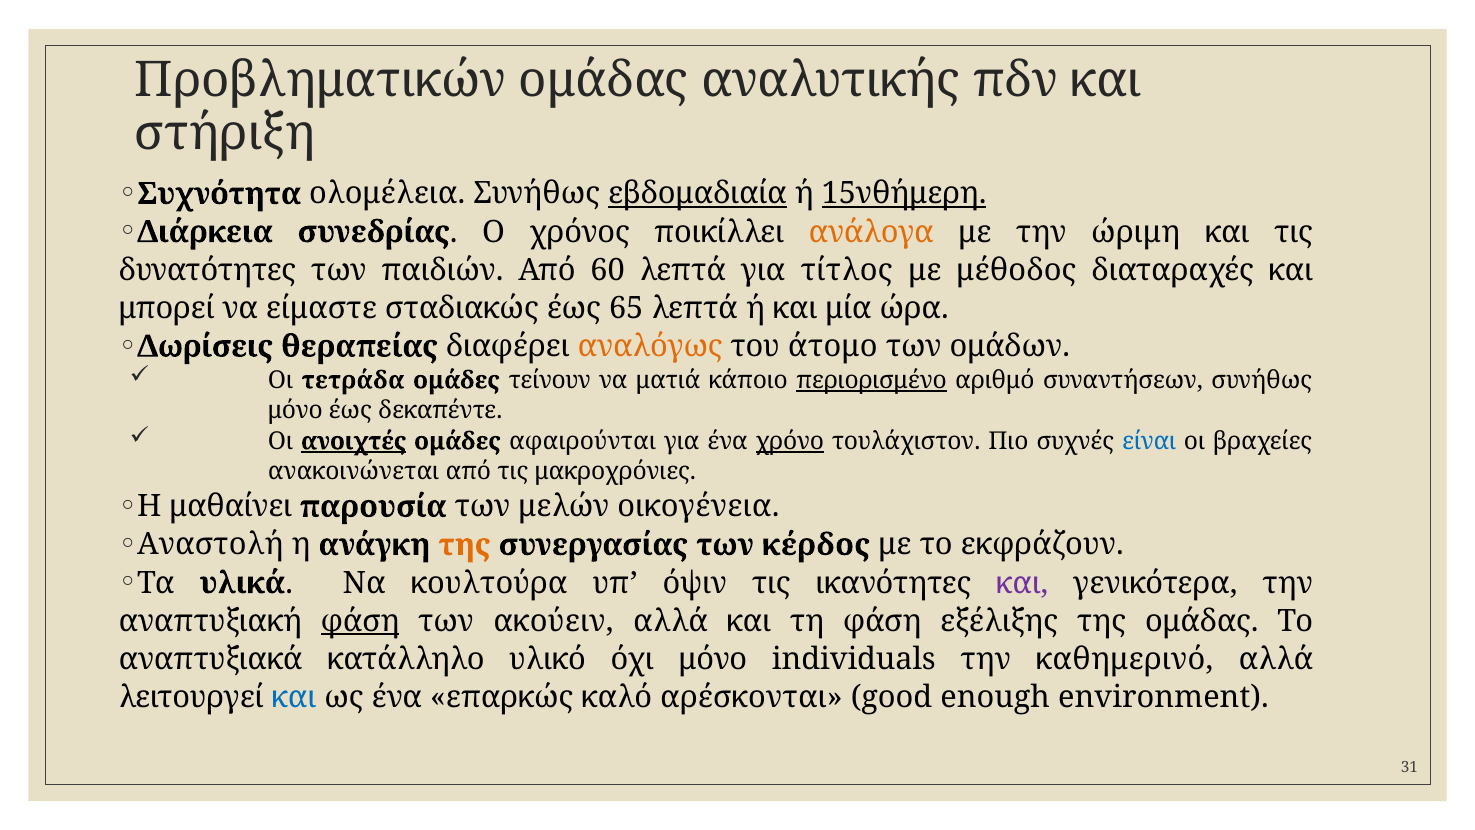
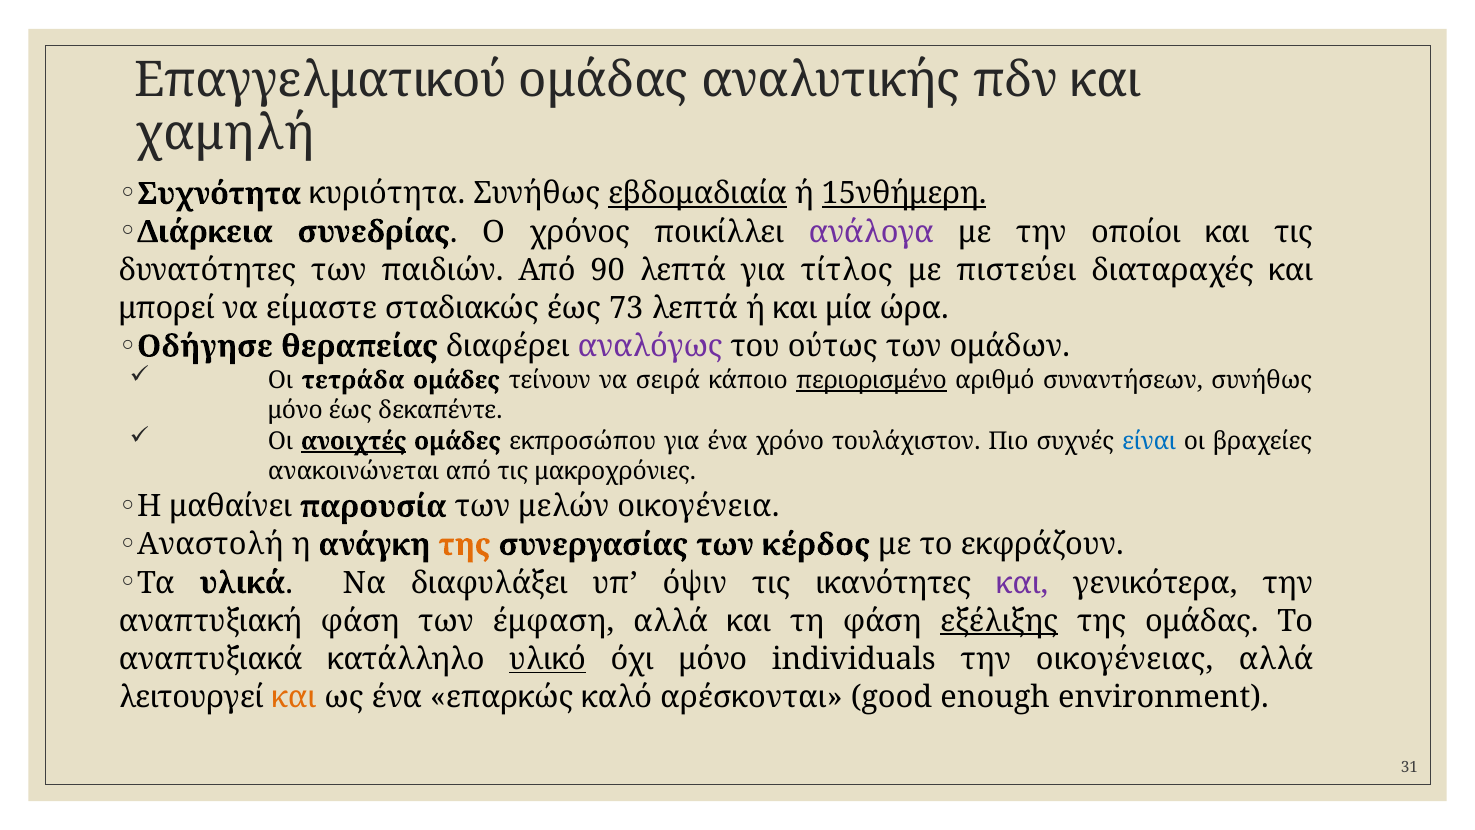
Προβληματικών: Προβληματικών -> Επαγγελματικού (321, 80)
στήριξη: στήριξη -> χαμηλή (225, 133)
ολομέλεια: ολομέλεια -> κυριότητα (387, 194)
ανάλογα colour: orange -> purple (871, 232)
ώριμη: ώριμη -> οποίοι (1136, 232)
60: 60 -> 90 (608, 270)
μέθοδος: μέθοδος -> πιστεύει (1016, 270)
65: 65 -> 73 (626, 308)
Δωρίσεις: Δωρίσεις -> Οδήγησε (205, 346)
αναλόγως colour: orange -> purple (650, 346)
άτομο: άτομο -> ούτως (833, 346)
ματιά: ματιά -> σειρά (668, 380)
αφαιρούνται: αφαιρούνται -> εκπροσώπου (583, 441)
χρόνο underline: present -> none (790, 441)
κουλτούρα: κουλτούρα -> διαφυλάξει (489, 583)
φάση underline: present -> none (360, 621)
ακούειν: ακούειν -> έμφαση (553, 621)
εξέλιξης underline: none -> present (999, 621)
υλικό underline: none -> present (548, 659)
καθημερινό: καθημερινό -> οικογένειας (1125, 659)
και colour: blue -> orange (294, 697)
